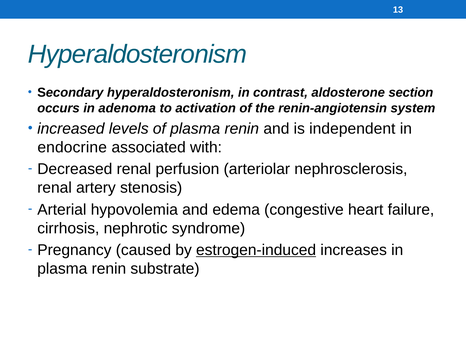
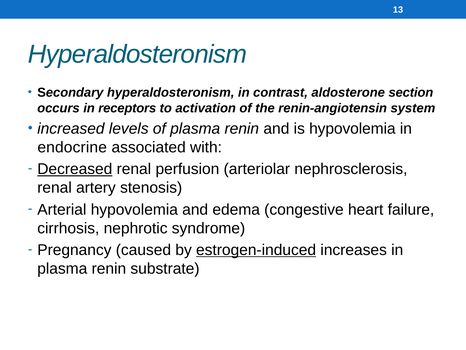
adenoma: adenoma -> receptors (127, 108)
is independent: independent -> hypovolemia (352, 128)
Decreased underline: none -> present (75, 169)
